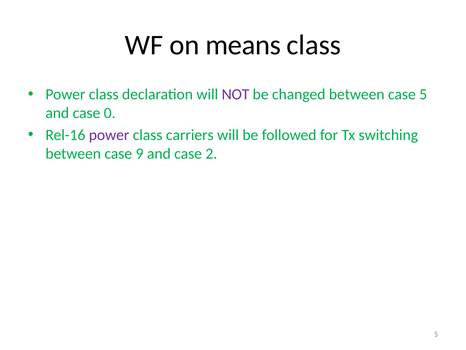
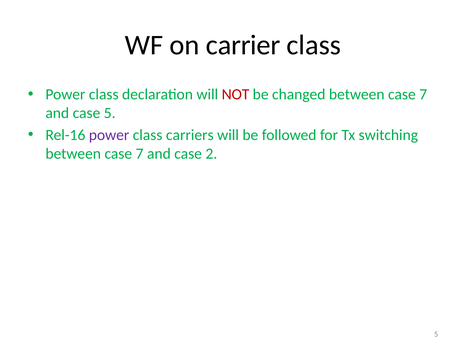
means: means -> carrier (243, 45)
NOT colour: purple -> red (236, 94)
changed between case 5: 5 -> 7 (423, 94)
case 0: 0 -> 5 (110, 113)
9: 9 -> 7 (140, 153)
